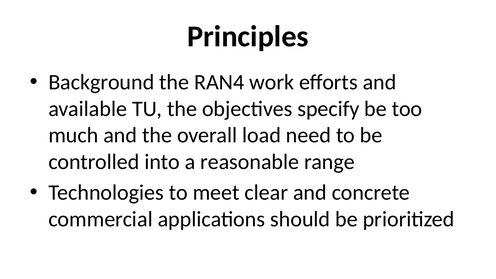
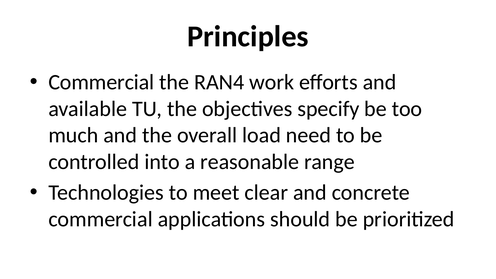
Background: Background -> Commercial (101, 82)
